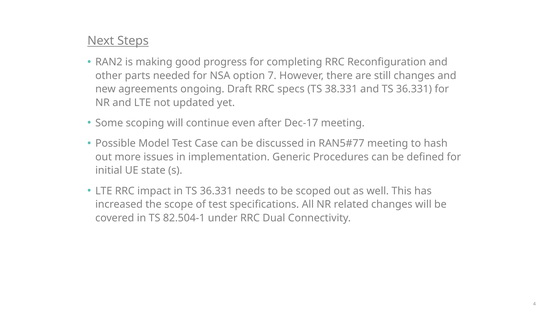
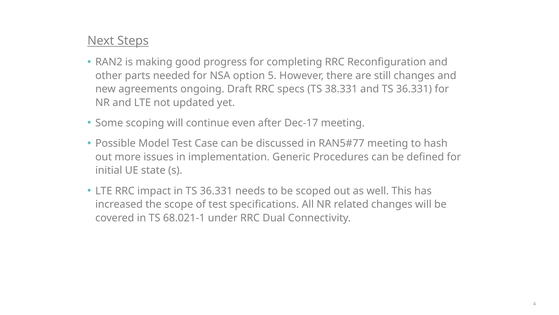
7: 7 -> 5 (272, 75)
82.504-1: 82.504-1 -> 68.021-1 (184, 217)
